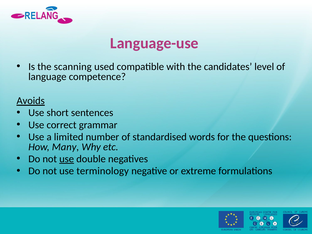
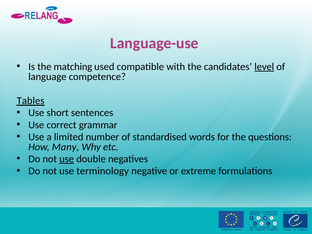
scanning: scanning -> matching (73, 67)
level underline: none -> present (264, 67)
Avoids: Avoids -> Tables (31, 101)
